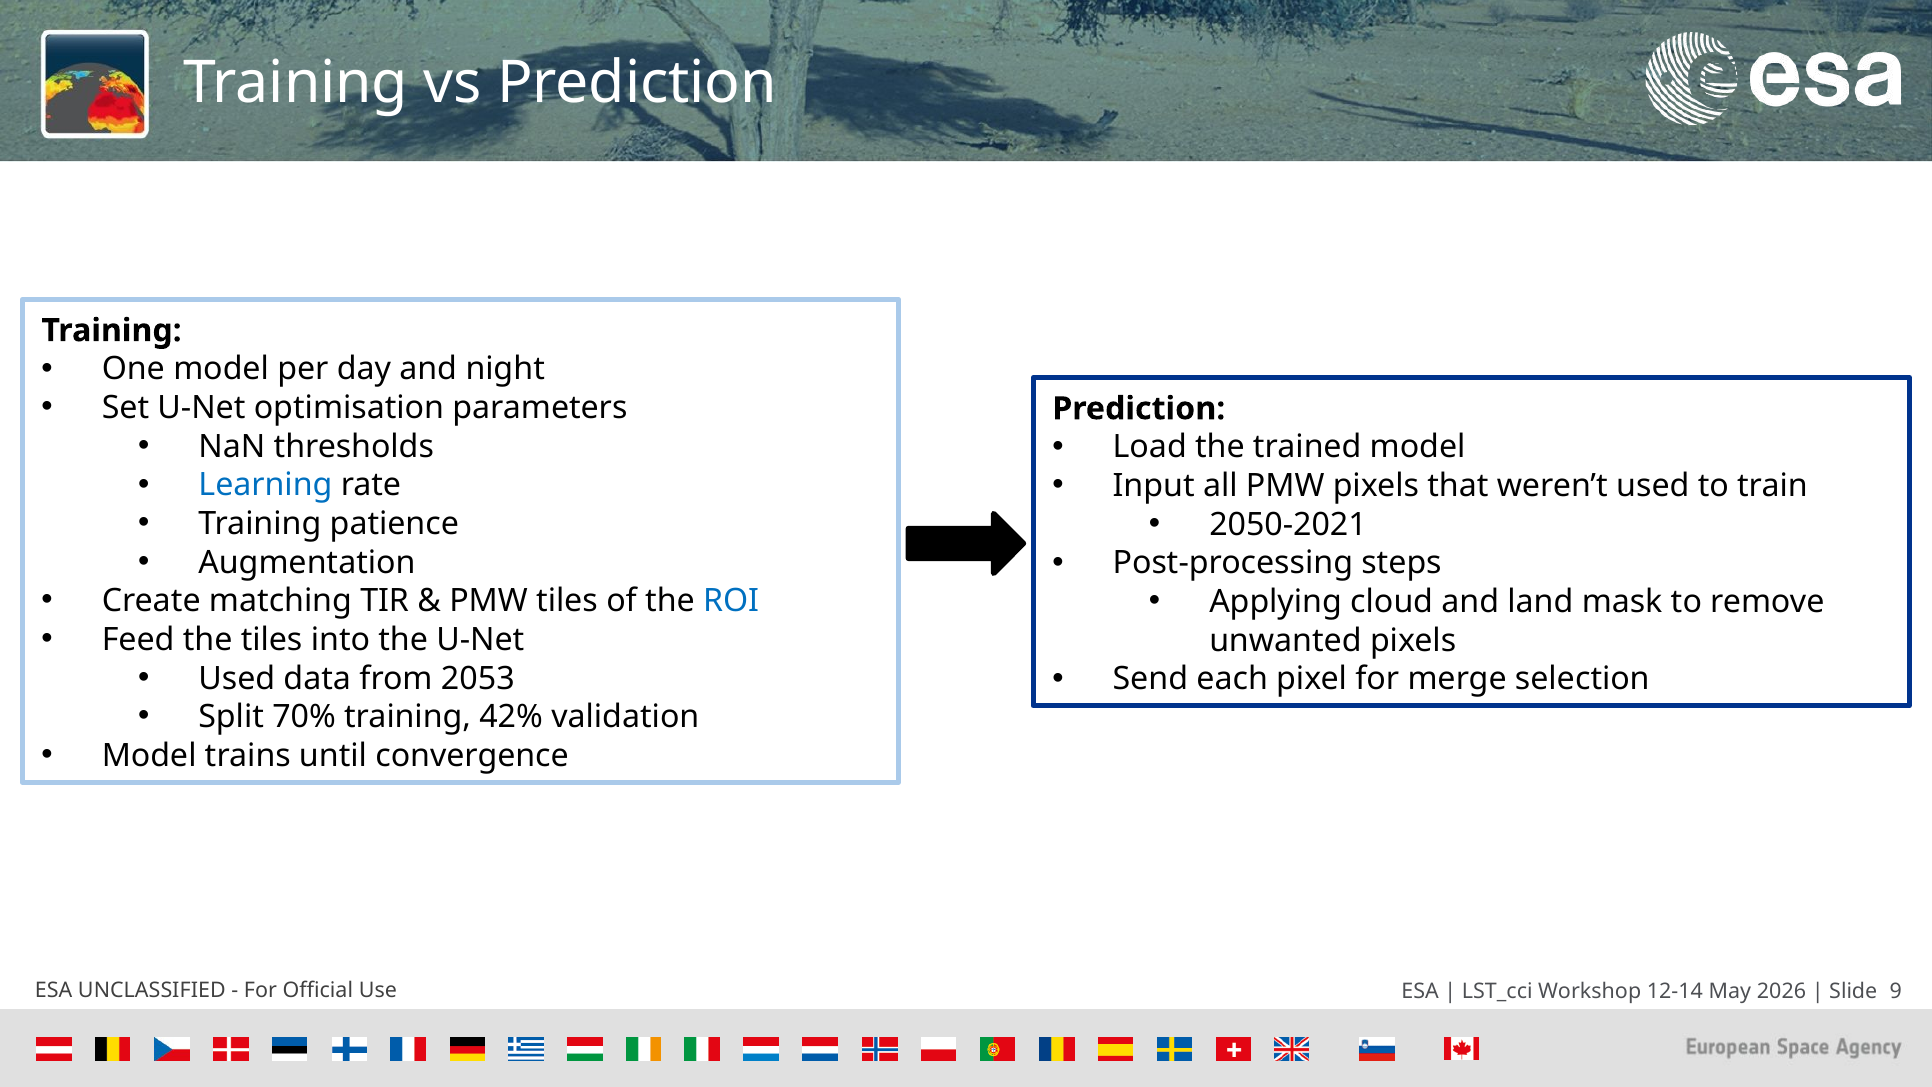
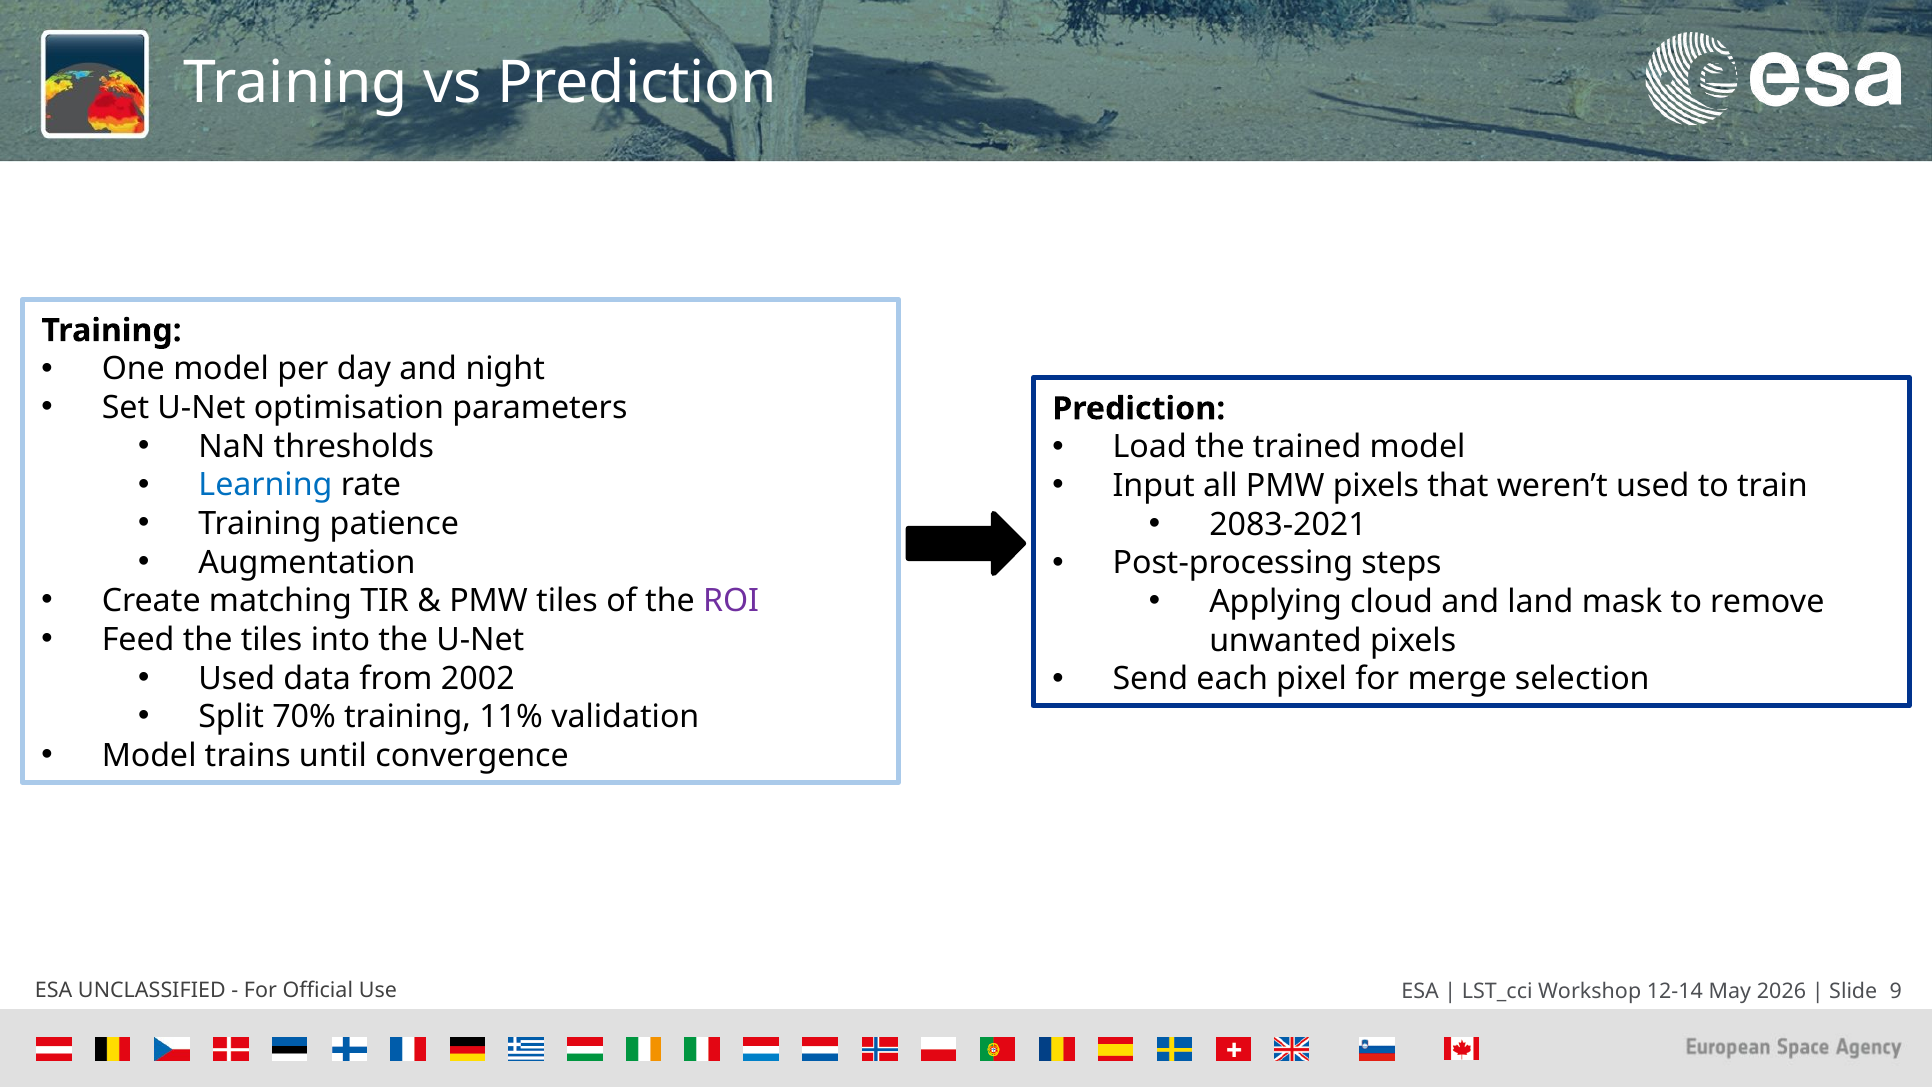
2050-2021: 2050-2021 -> 2083-2021 (1288, 524)
ROI colour: blue -> purple (731, 601)
2053: 2053 -> 2002 (478, 678)
42%: 42% -> 11% (511, 717)
